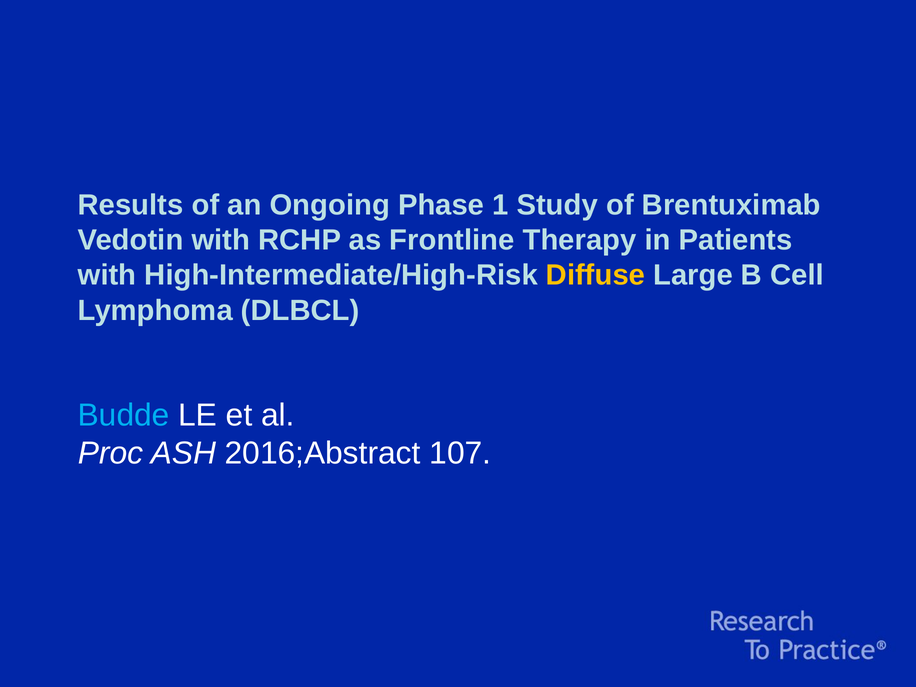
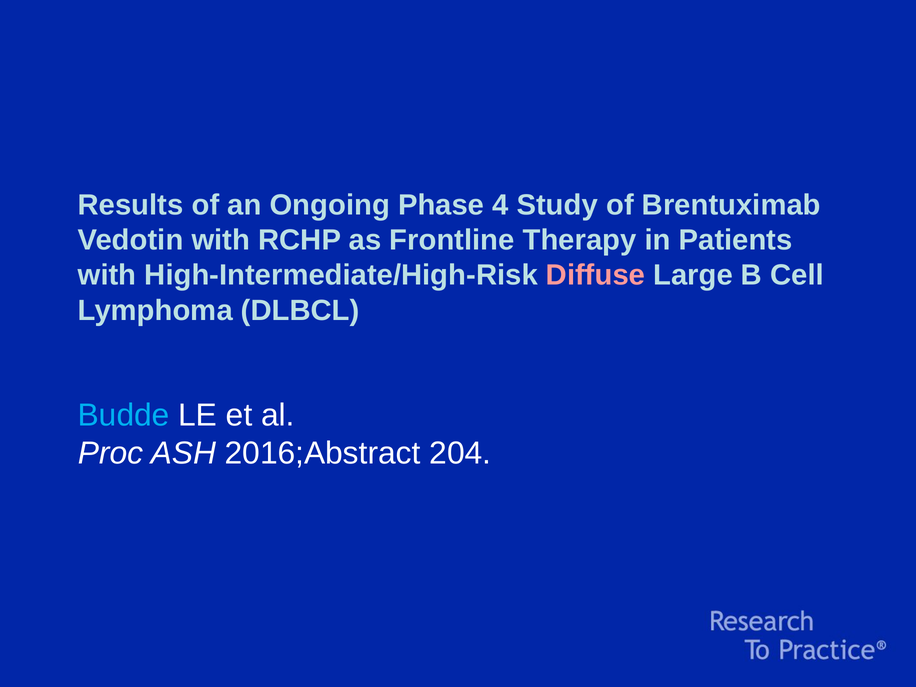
1: 1 -> 4 (501, 205)
Diffuse colour: yellow -> pink (595, 275)
107: 107 -> 204 (460, 453)
